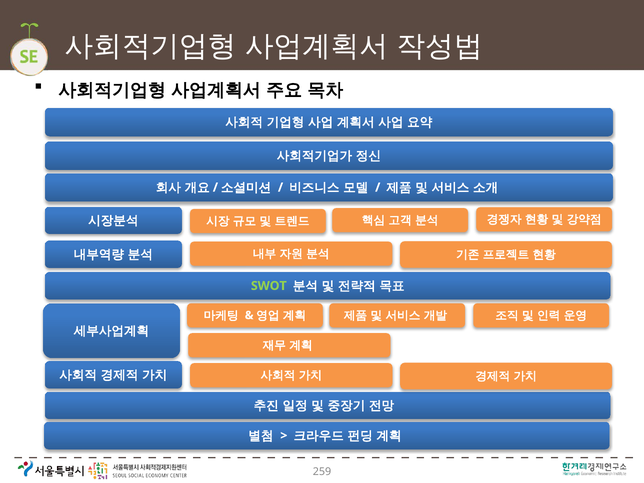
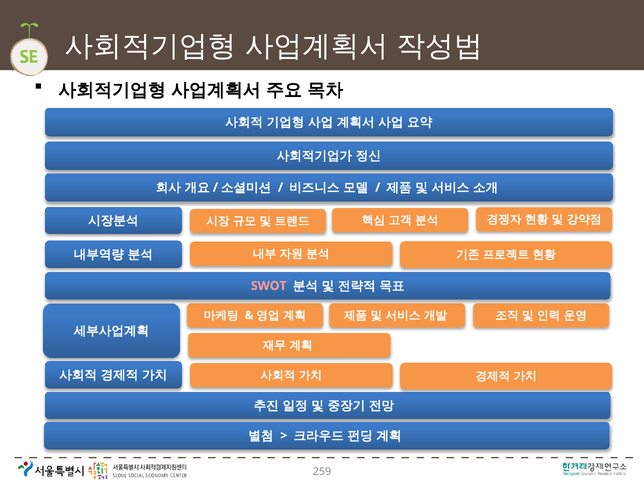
SWOT colour: light green -> pink (269, 286)
